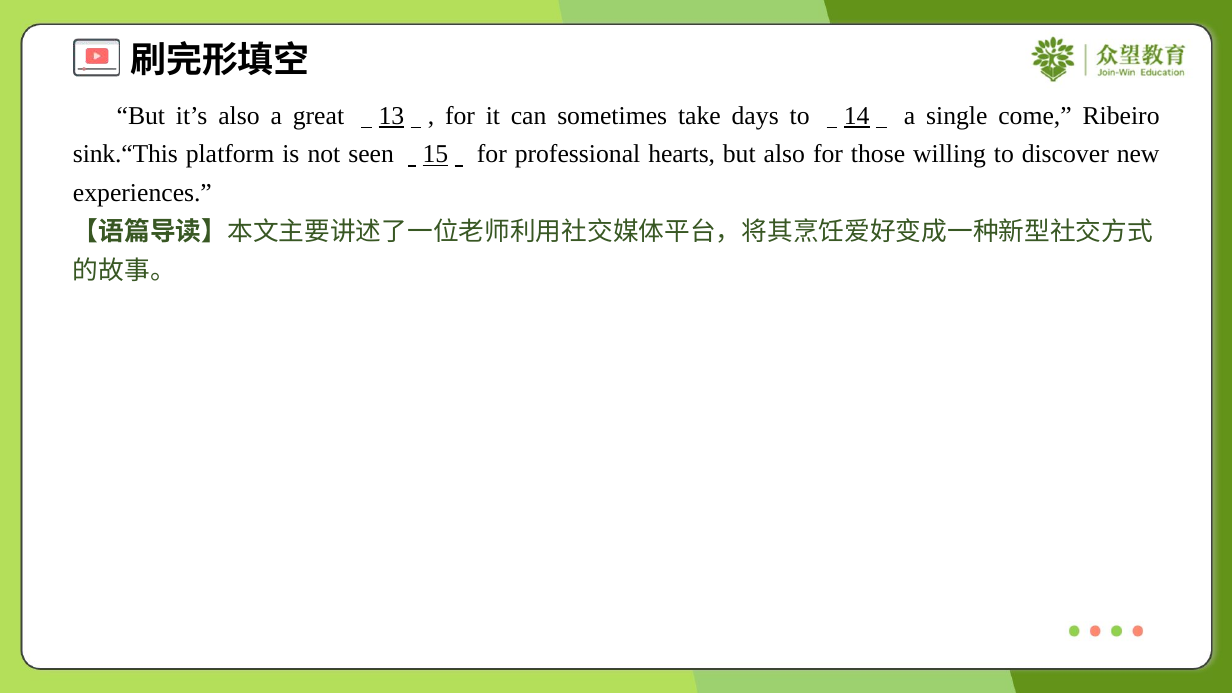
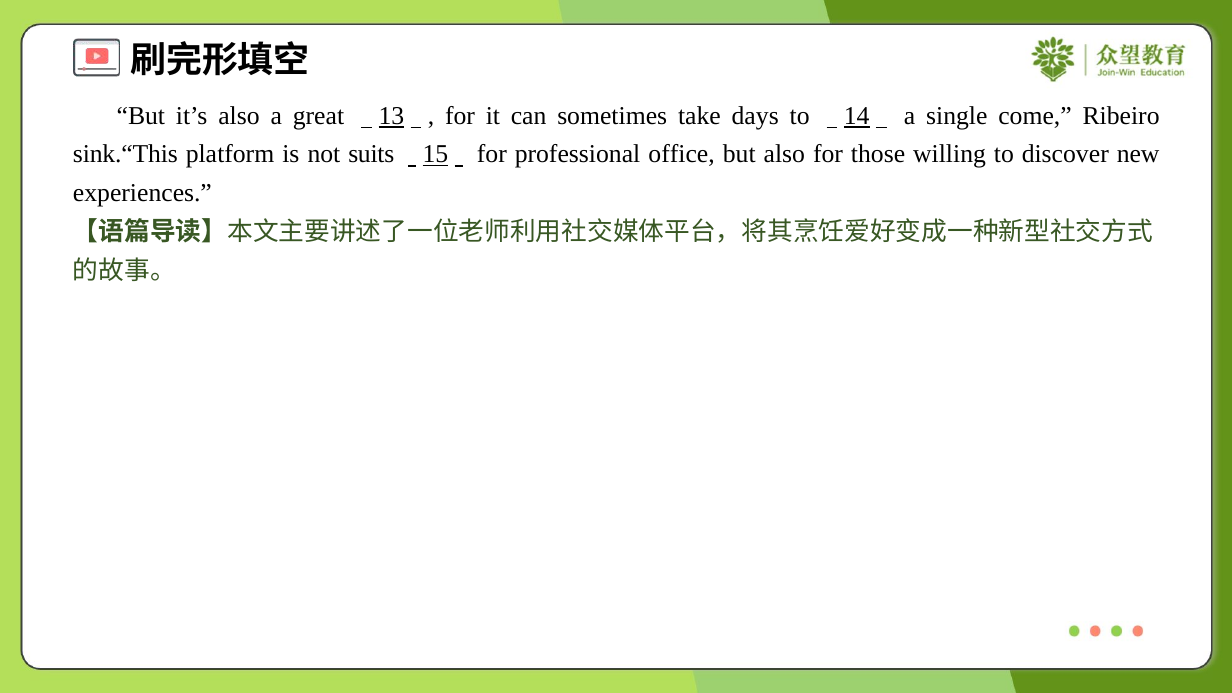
seen: seen -> suits (371, 154)
hearts: hearts -> office (682, 154)
